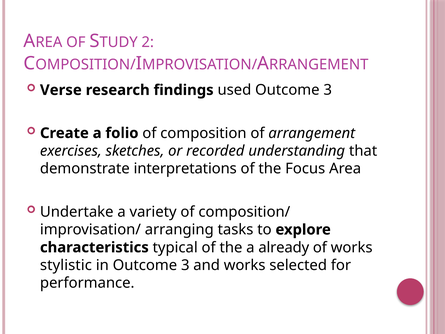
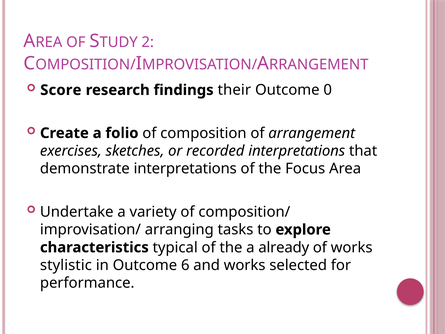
Verse: Verse -> Score (61, 90)
used: used -> their (234, 90)
3: 3 -> 0 (328, 90)
recorded understanding: understanding -> interpretations (297, 151)
in Outcome 3: 3 -> 6 (185, 265)
